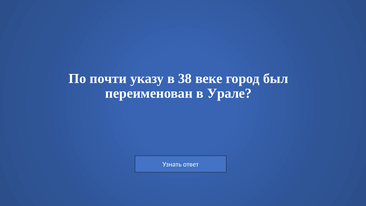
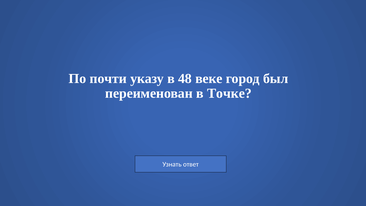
38: 38 -> 48 (185, 79)
Урале: Урале -> Точке (229, 93)
